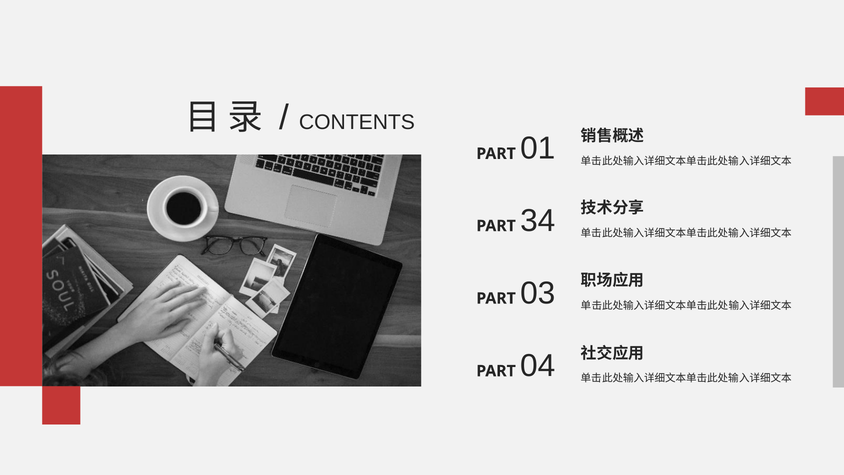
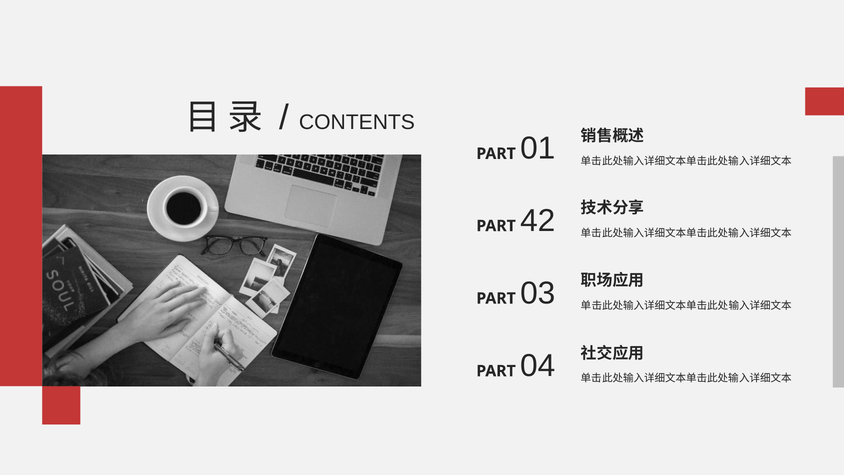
34: 34 -> 42 (538, 221)
